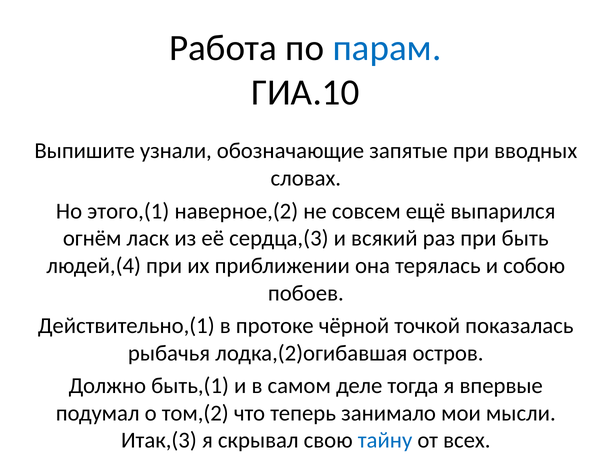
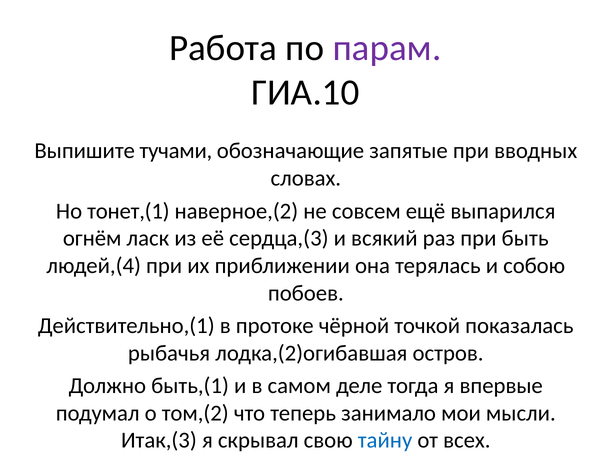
парам colour: blue -> purple (387, 48)
узнали: узнали -> тучами (176, 151)
этого,(1: этого,(1 -> тонет,(1 (128, 211)
